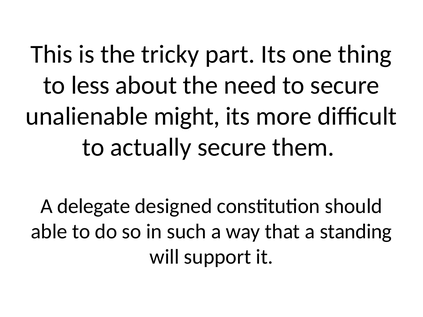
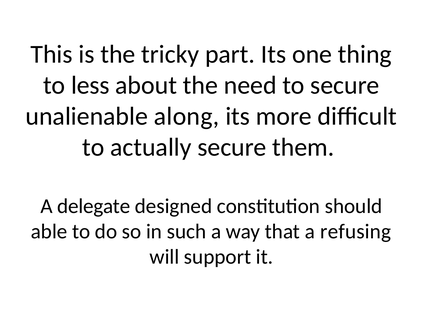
might: might -> along (187, 116)
standing: standing -> refusing (356, 232)
